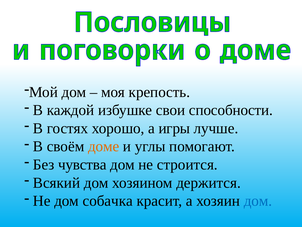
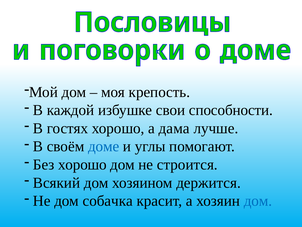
игры: игры -> дама (174, 128)
доме colour: orange -> blue (104, 146)
Без чувства: чувства -> хорошо (82, 164)
